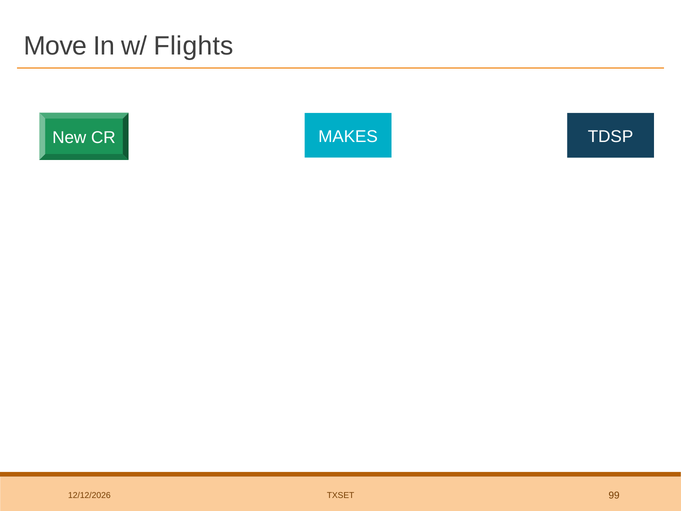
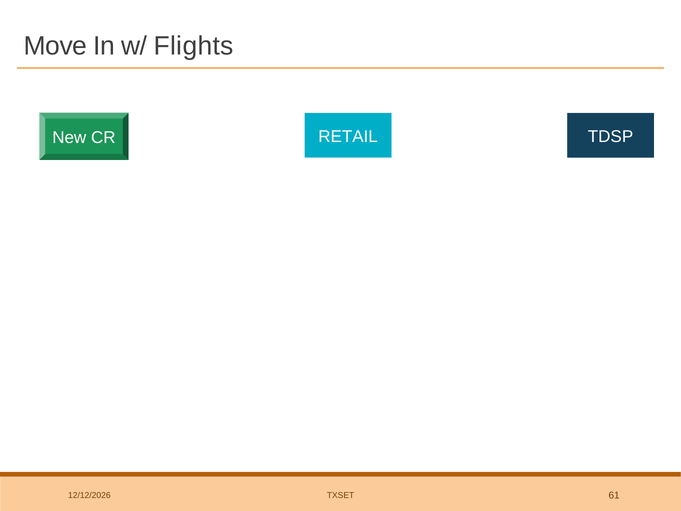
MAKES: MAKES -> RETAIL (348, 136)
99: 99 -> 61 (614, 495)
